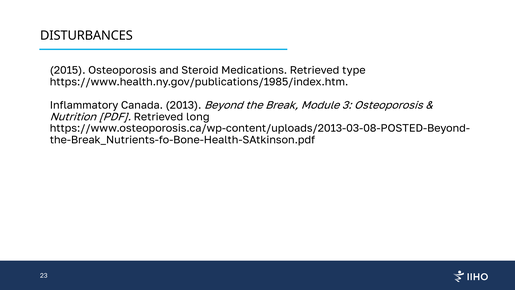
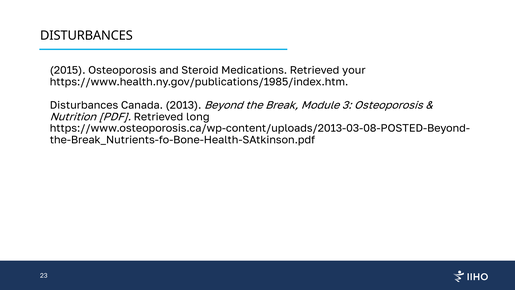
type: type -> your (354, 70)
Inflammatory: Inflammatory -> Disturbances (84, 105)
